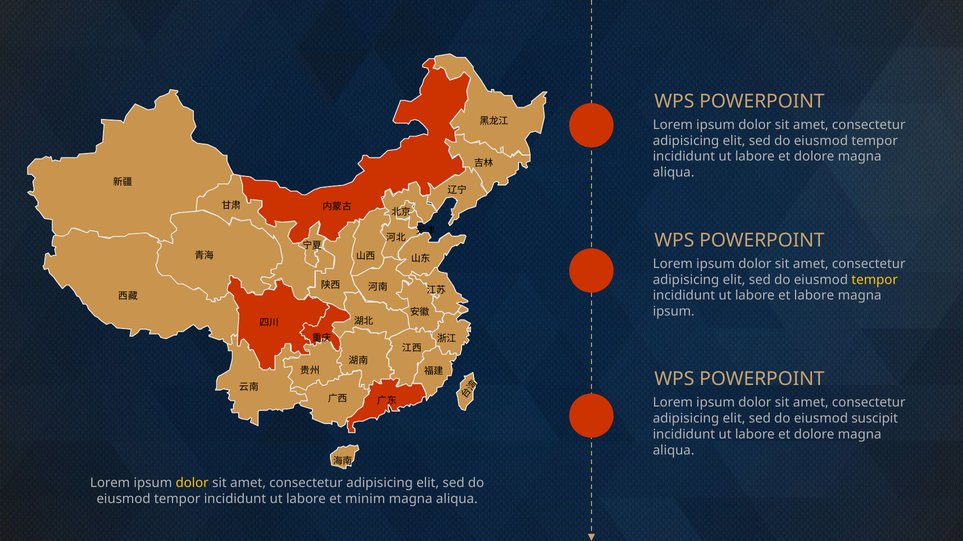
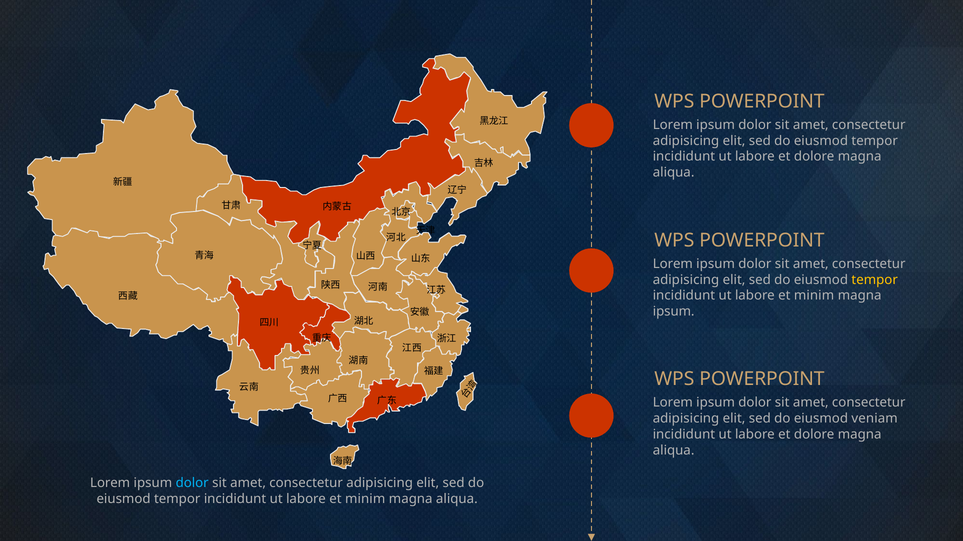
labore: labore -> minim (814, 296)
suscipit: suscipit -> veniam (875, 419)
dolor colour: yellow -> light blue (192, 483)
